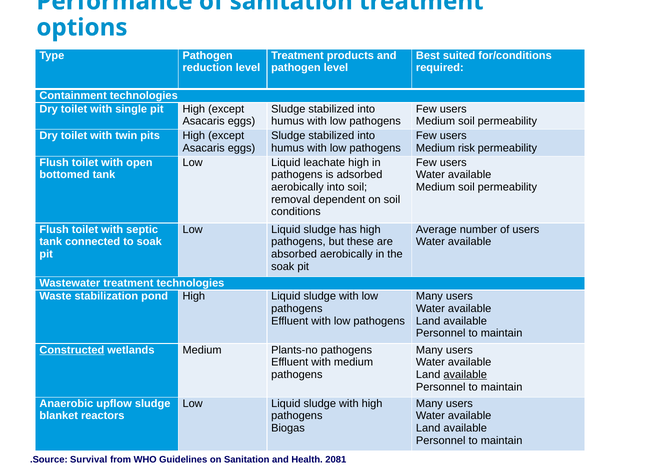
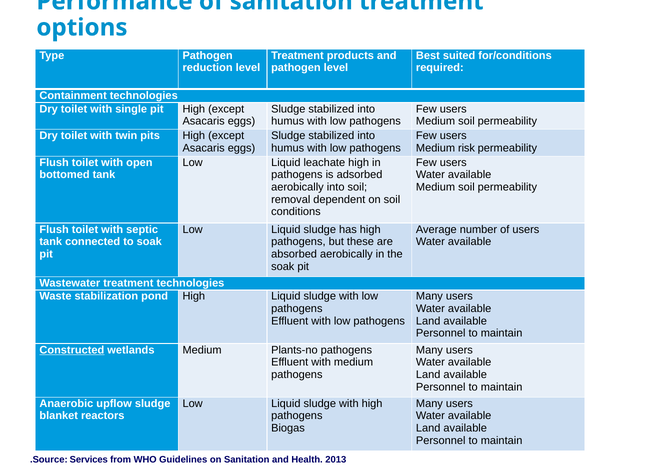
available underline: present -> none (465, 375)
Survival: Survival -> Services (89, 460)
2081: 2081 -> 2013 (336, 460)
